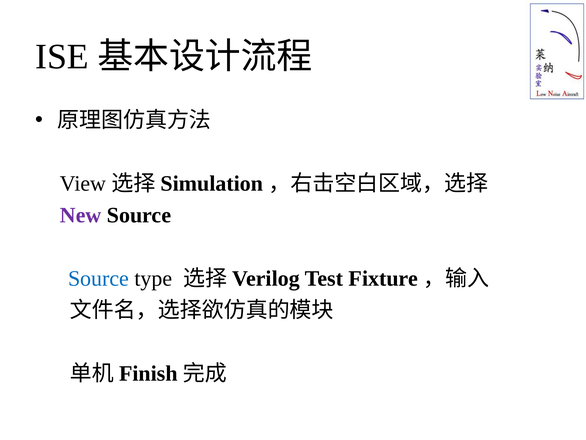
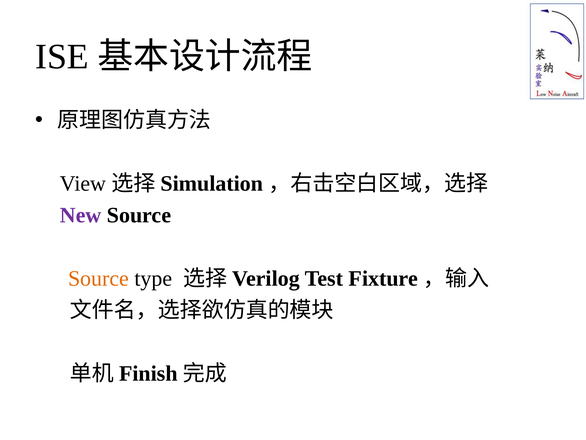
Source colour: blue -> orange (99, 278)
